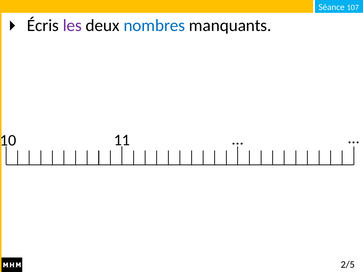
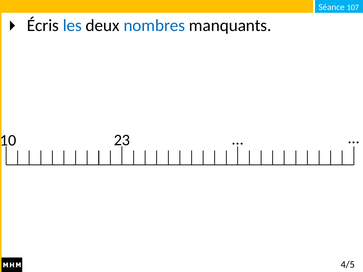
les colour: purple -> blue (72, 26)
11: 11 -> 23 (122, 140)
2/5: 2/5 -> 4/5 (348, 265)
